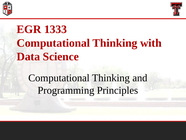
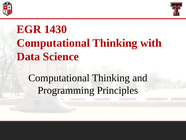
1333: 1333 -> 1430 (56, 29)
